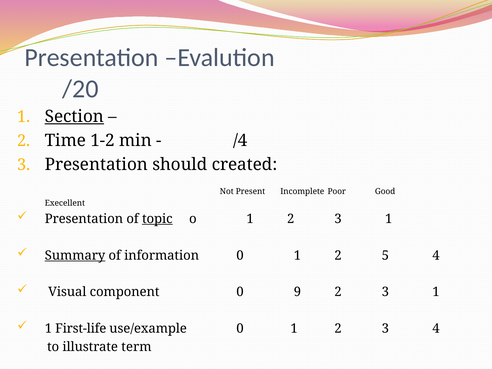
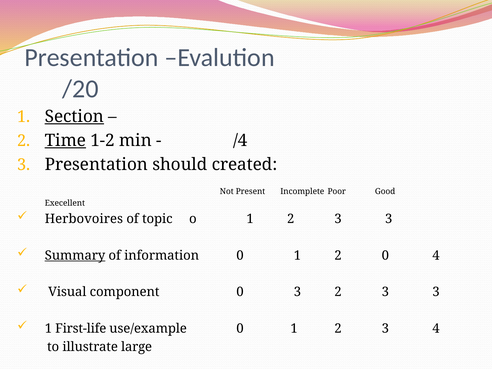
Time underline: none -> present (65, 140)
Presentation: Presentation -> Herbovoires (84, 219)
topic underline: present -> none (157, 219)
1 2 3 1: 1 -> 3 (389, 219)
2 5: 5 -> 0 (385, 255)
0 9: 9 -> 3 (297, 292)
1: 1 -> 3 (436, 292)
term: term -> large (137, 347)
